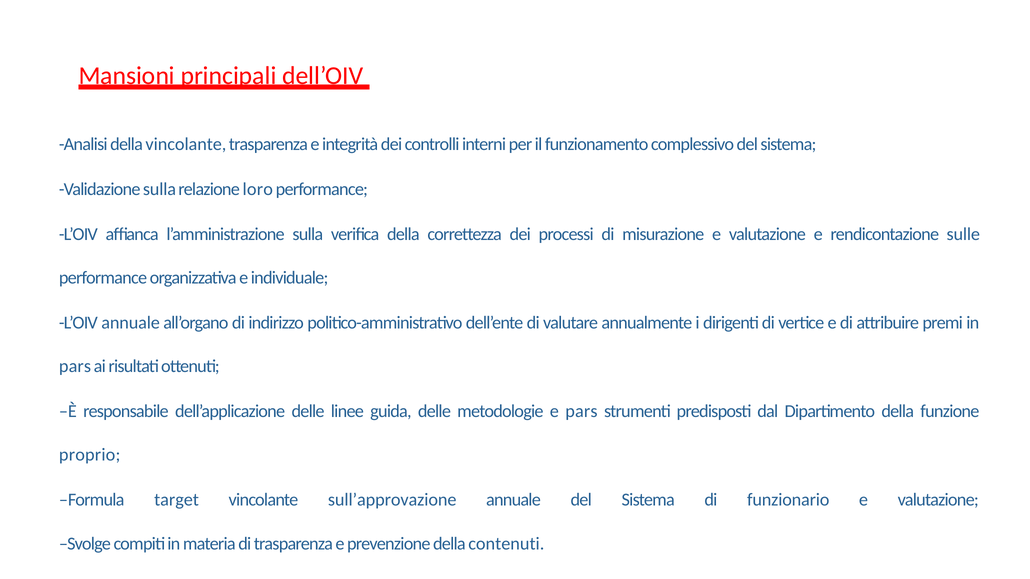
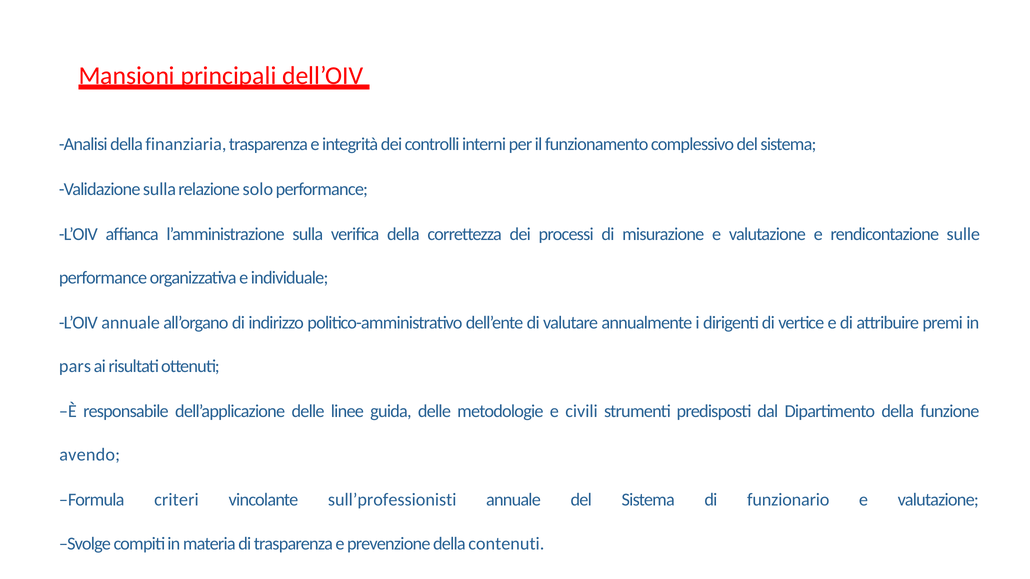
della vincolante: vincolante -> finanziaria (186, 145)
loro: loro -> solo (258, 189)
e pars: pars -> civili (582, 411)
proprio: proprio -> avendo (90, 455)
target: target -> criteri (176, 500)
sull’approvazione: sull’approvazione -> sull’professionisti (392, 500)
